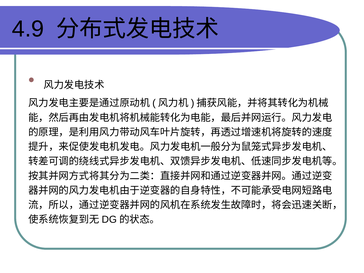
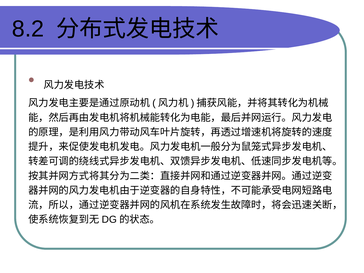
4.9: 4.9 -> 8.2 (28, 29)
